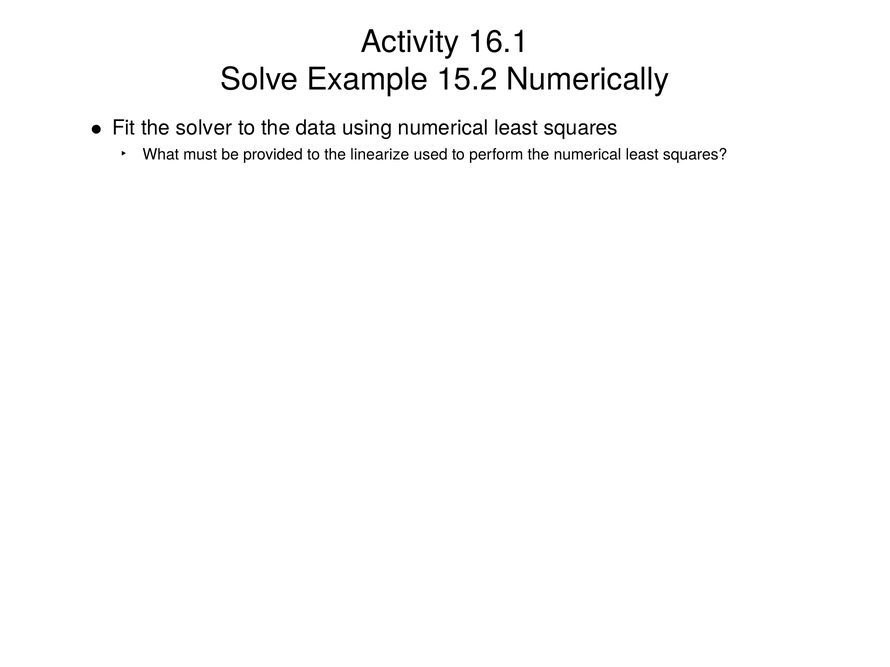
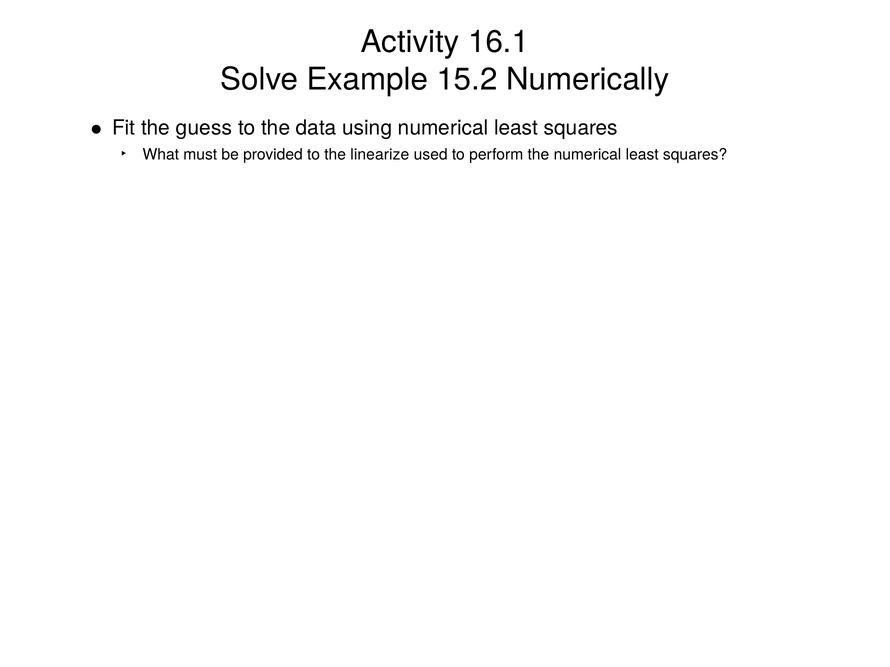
solver: solver -> guess (204, 128)
